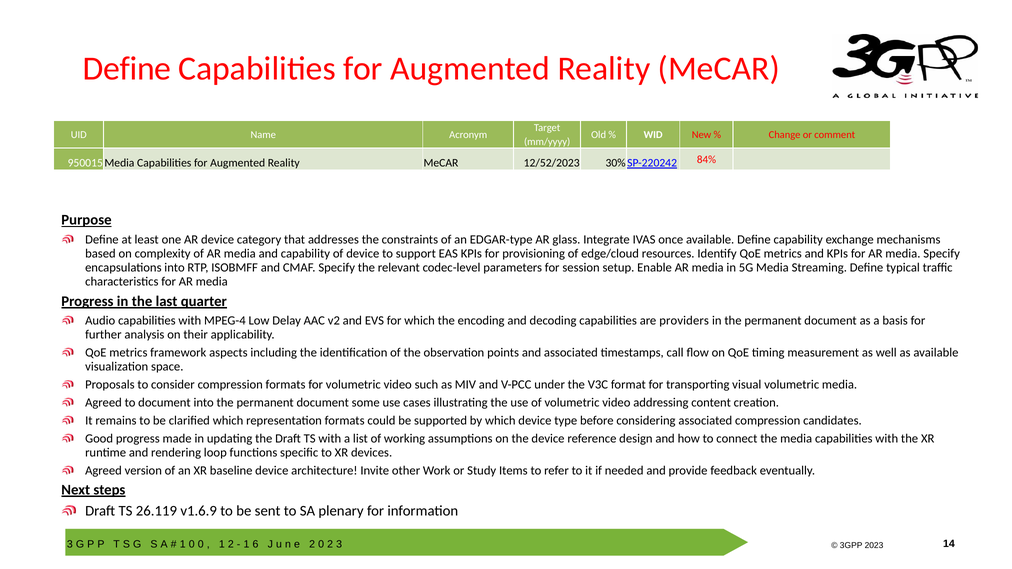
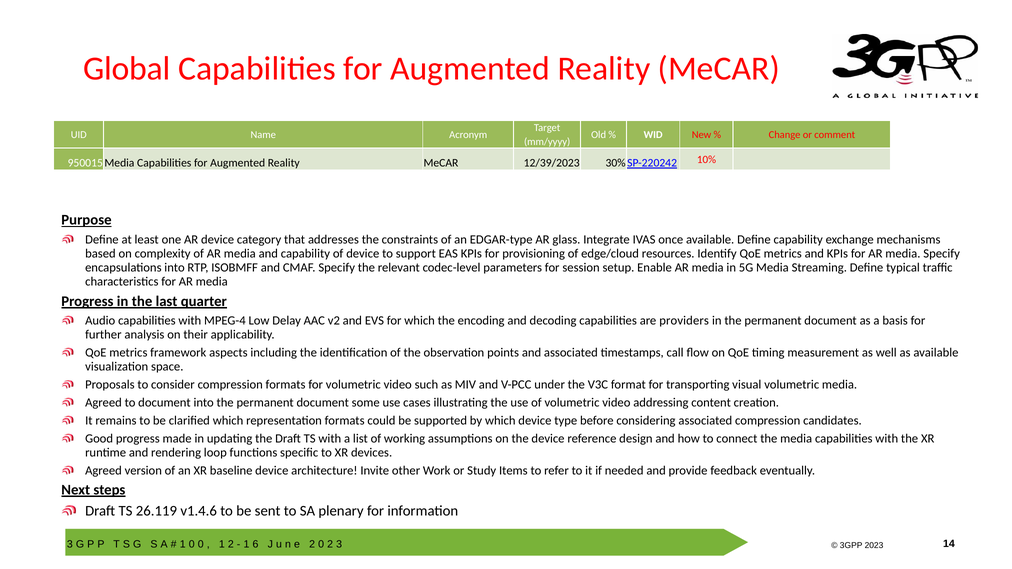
Define: Define -> Global (127, 69)
12/52/2023: 12/52/2023 -> 12/39/2023 (552, 163)
84%: 84% -> 10% (707, 160)
v1.6.9: v1.6.9 -> v1.4.6 (199, 511)
